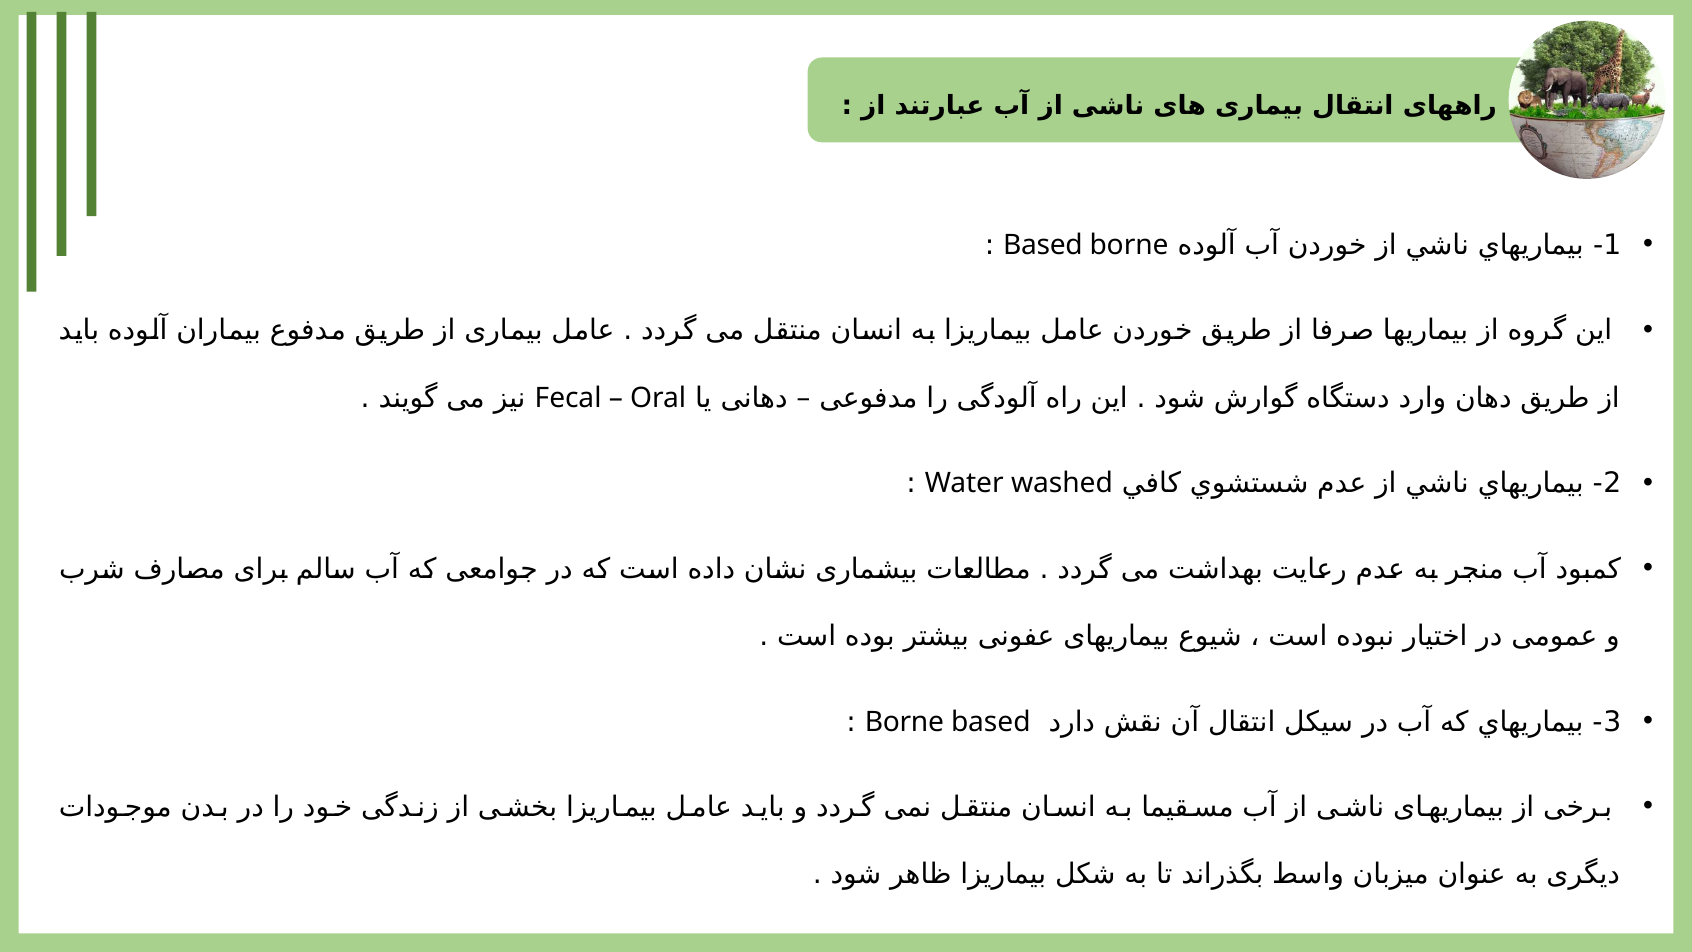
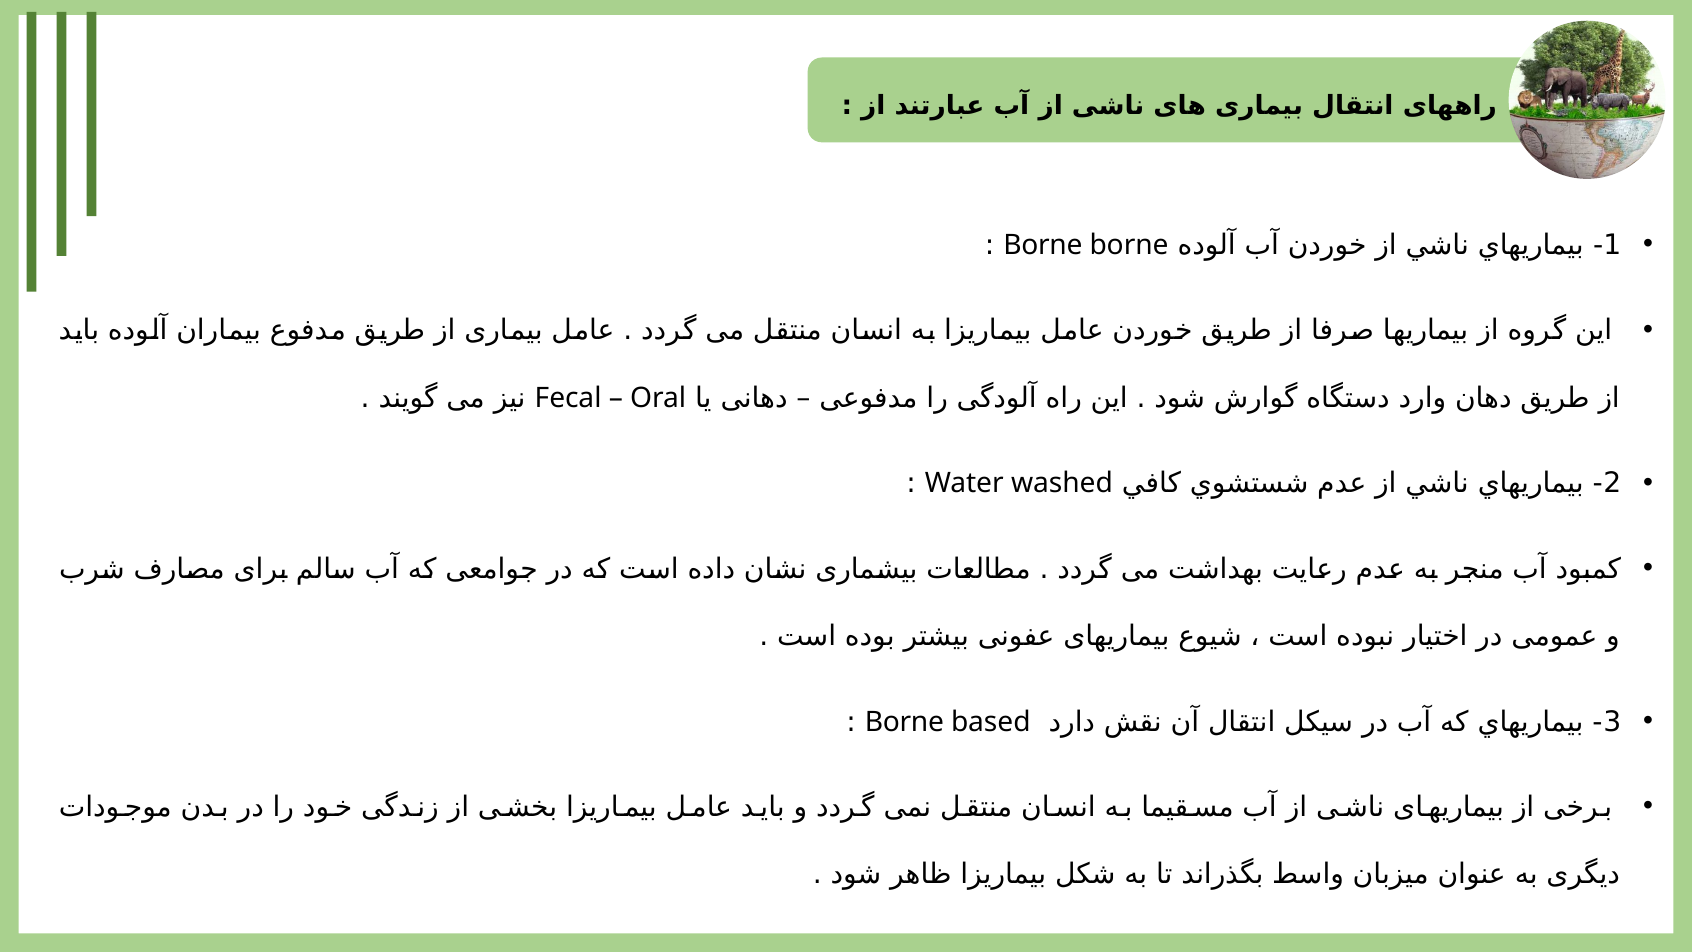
Based: Based -> Borne (1043, 245)
